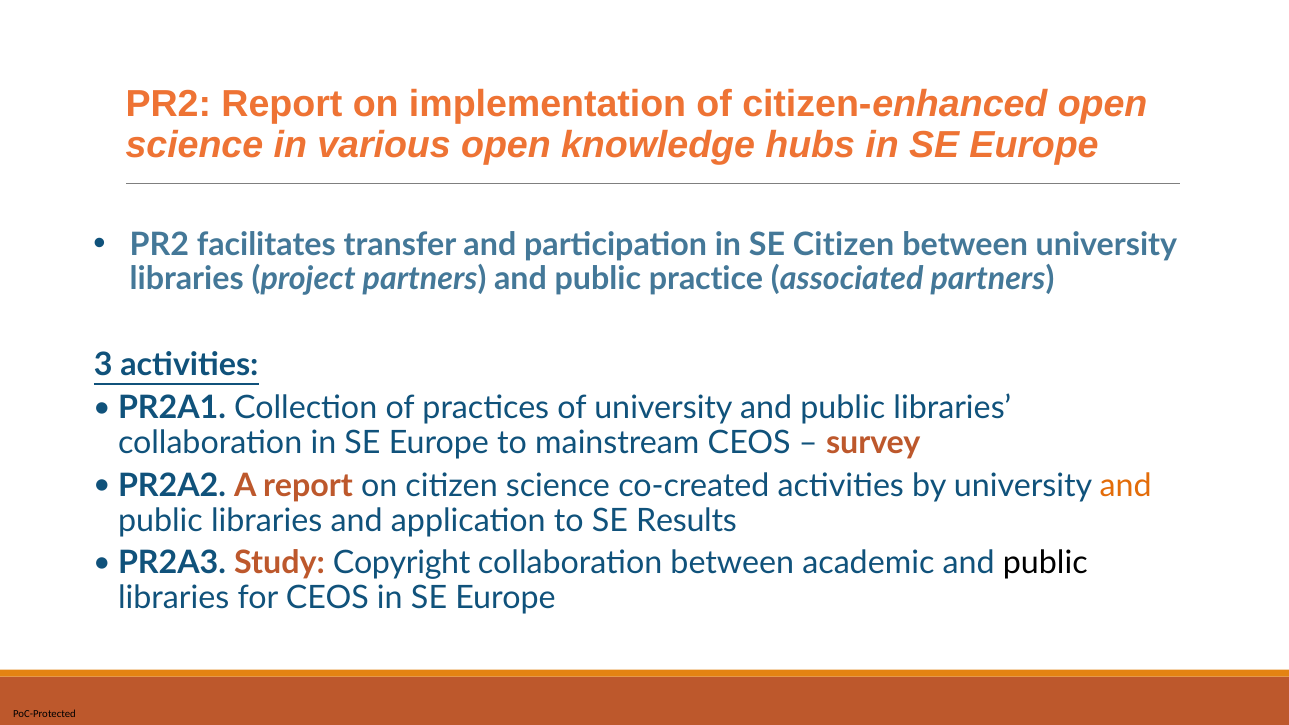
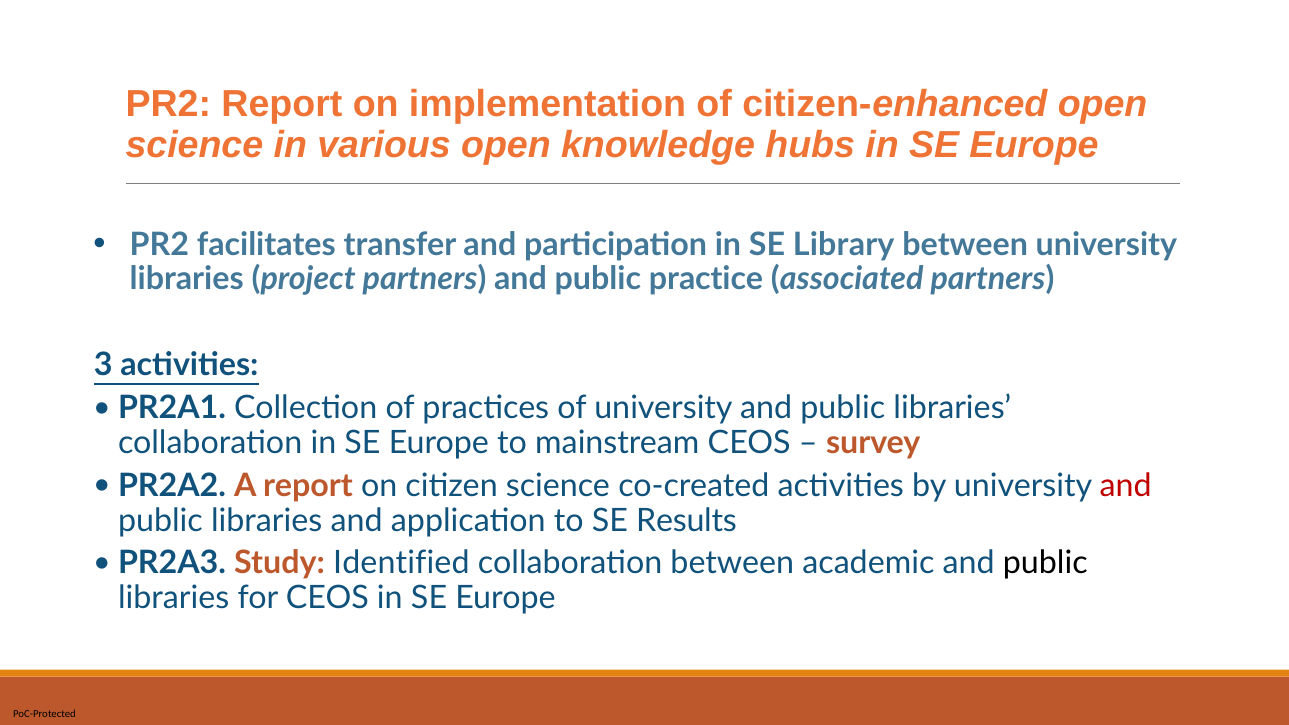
SE Citizen: Citizen -> Library (844, 244)
and colour: orange -> red (1126, 486)
Copyright: Copyright -> Identified (401, 563)
